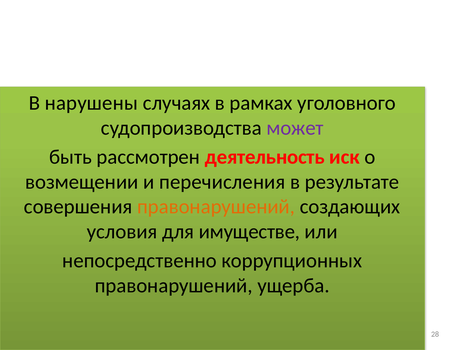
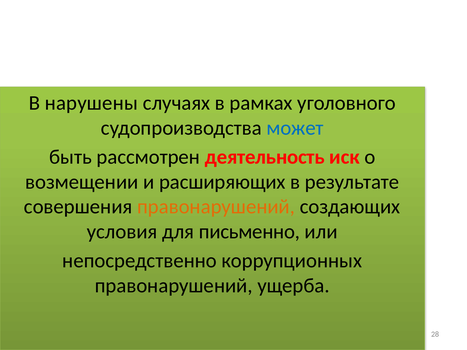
может colour: purple -> blue (295, 128)
перечисления: перечисления -> расширяющих (222, 182)
имуществе: имуществе -> письменно (249, 232)
